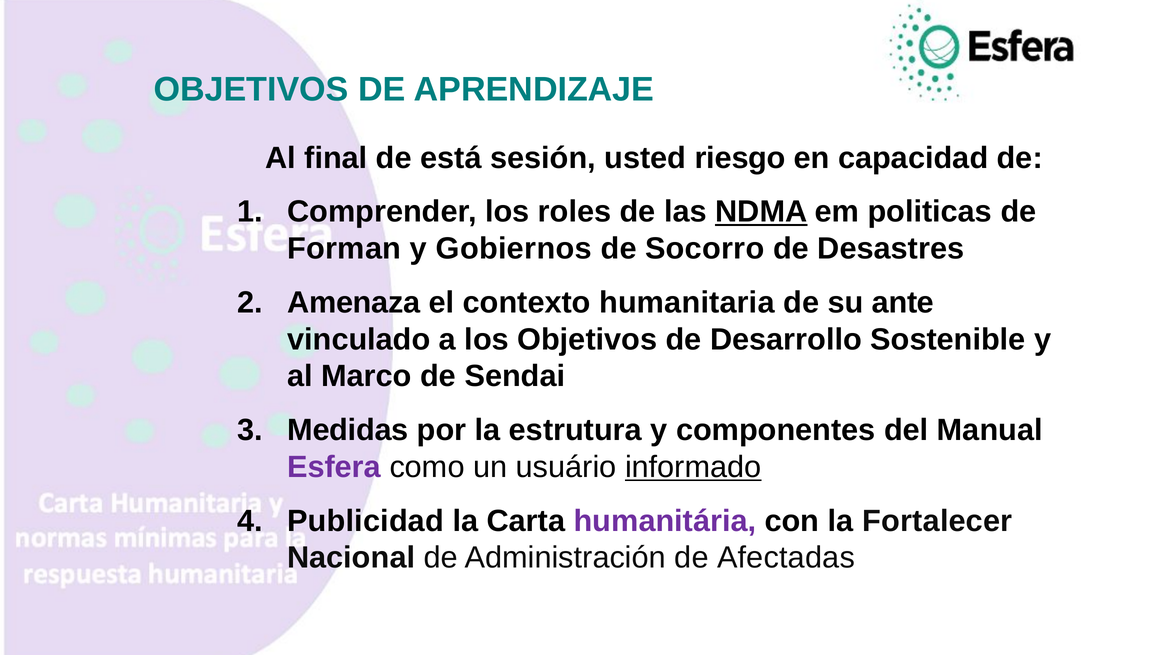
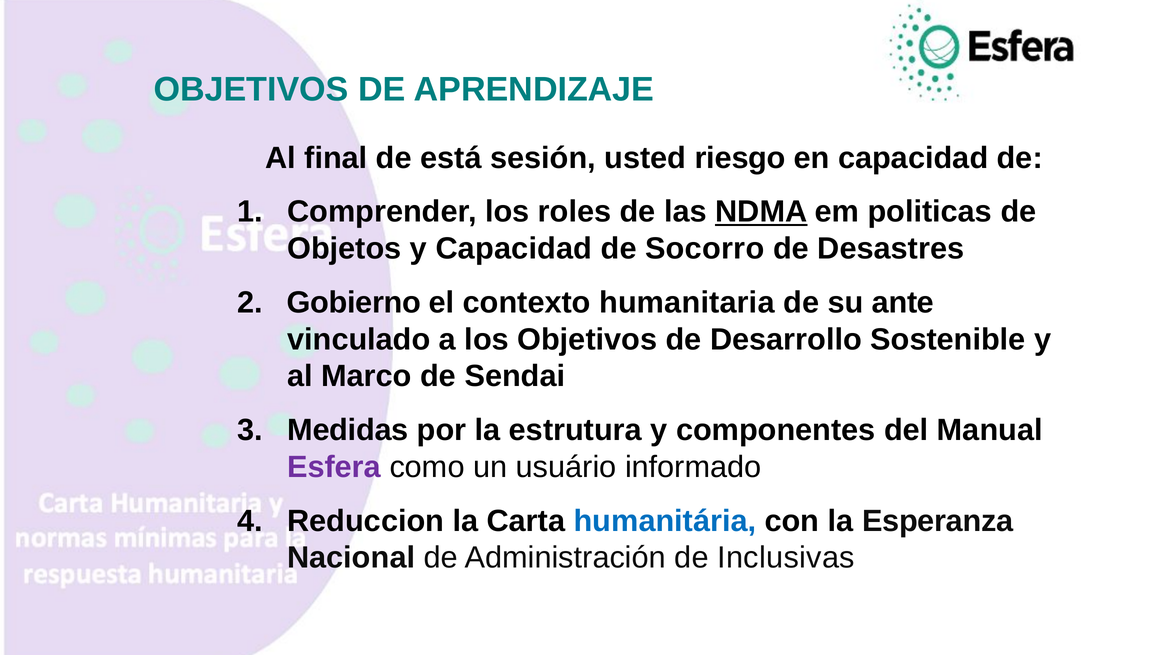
Forman: Forman -> Objetos (344, 249)
y Gobiernos: Gobiernos -> Capacidad (514, 249)
Amenaza: Amenaza -> Gobierno (354, 303)
informado underline: present -> none (693, 467)
Publicidad: Publicidad -> Reduccion (366, 521)
humanitária colour: purple -> blue (665, 521)
Fortalecer: Fortalecer -> Esperanza (938, 521)
Afectadas: Afectadas -> Inclusivas (786, 558)
